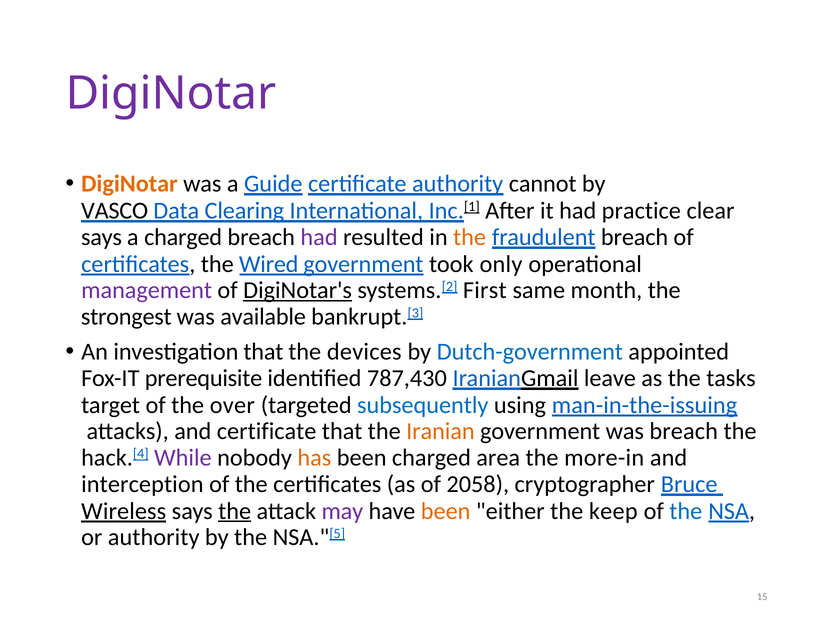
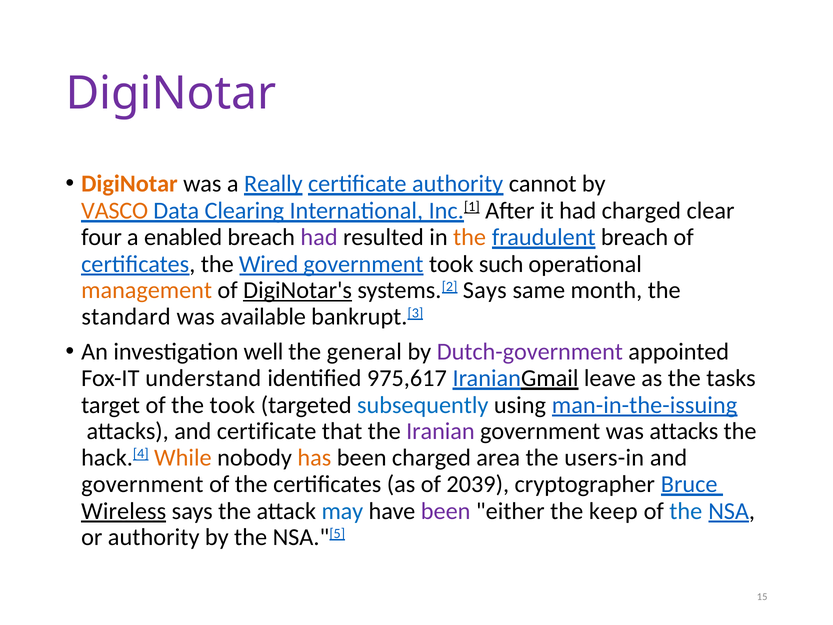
Guide: Guide -> Really (273, 184)
VASCO colour: black -> orange (115, 211)
had practice: practice -> charged (641, 211)
says: says -> four (101, 237)
a charged: charged -> enabled (183, 237)
only: only -> such (501, 264)
management colour: purple -> orange (147, 290)
systems.[2 First: First -> Says (485, 290)
strongest: strongest -> standard (126, 317)
investigation that: that -> well (263, 352)
devices: devices -> general (364, 352)
Dutch-government colour: blue -> purple (530, 352)
prerequisite: prerequisite -> understand (203, 378)
787,430: 787,430 -> 975,617 (407, 378)
the over: over -> took (232, 405)
Iranian colour: orange -> purple (440, 431)
was breach: breach -> attacks (684, 431)
While colour: purple -> orange (183, 457)
more-in: more-in -> users-in (604, 457)
interception: interception -> government (142, 484)
2058: 2058 -> 2039 (478, 484)
the underline: present -> none (235, 511)
may colour: purple -> blue (342, 511)
been colour: orange -> purple (446, 511)
